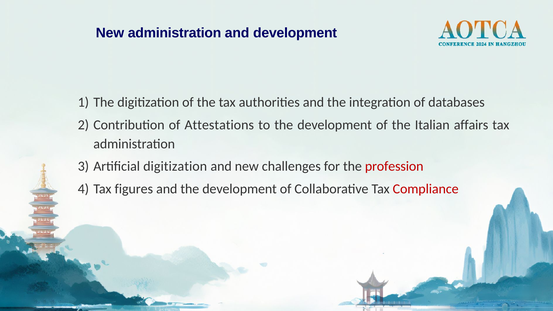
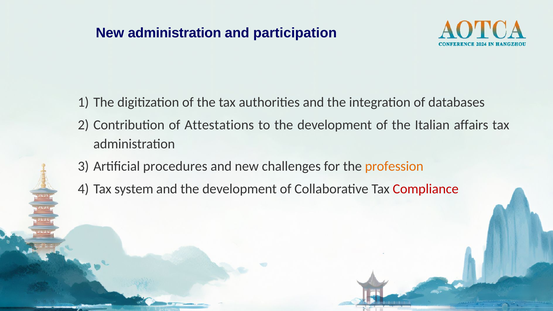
and development: development -> participation (295, 33)
Artificial digitization: digitization -> procedures (175, 166)
profession colour: red -> orange (394, 166)
figures: figures -> system (134, 189)
